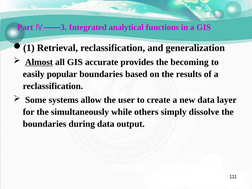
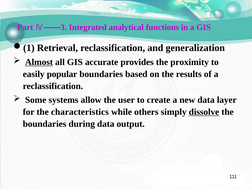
becoming: becoming -> proximity (190, 62)
simultaneously: simultaneously -> characteristics (80, 112)
dissolve underline: none -> present (204, 112)
